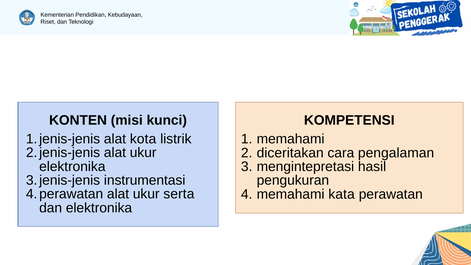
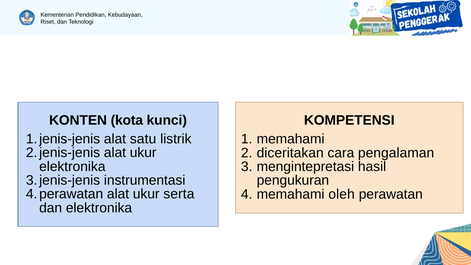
misi: misi -> kota (127, 120)
kota: kota -> satu (143, 139)
kata: kata -> oleh (342, 194)
